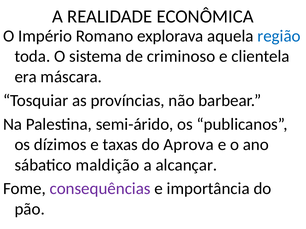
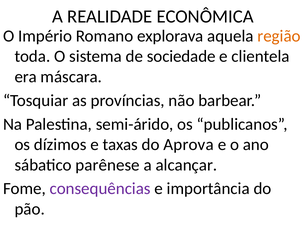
região colour: blue -> orange (279, 36)
criminoso: criminoso -> sociedade (181, 56)
maldição: maldição -> parênese (108, 165)
